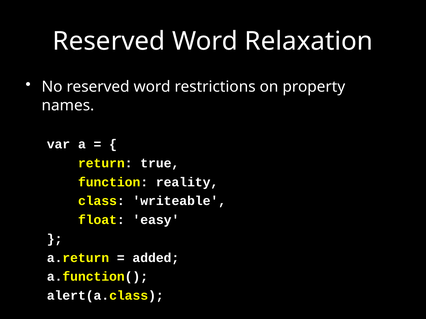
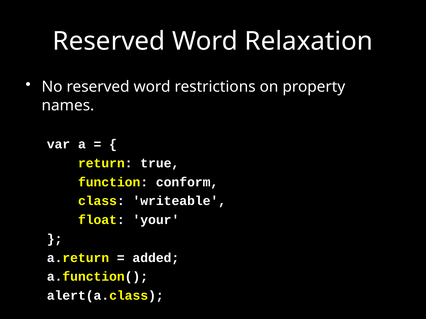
reality: reality -> conform (187, 182)
easy: easy -> your (156, 220)
